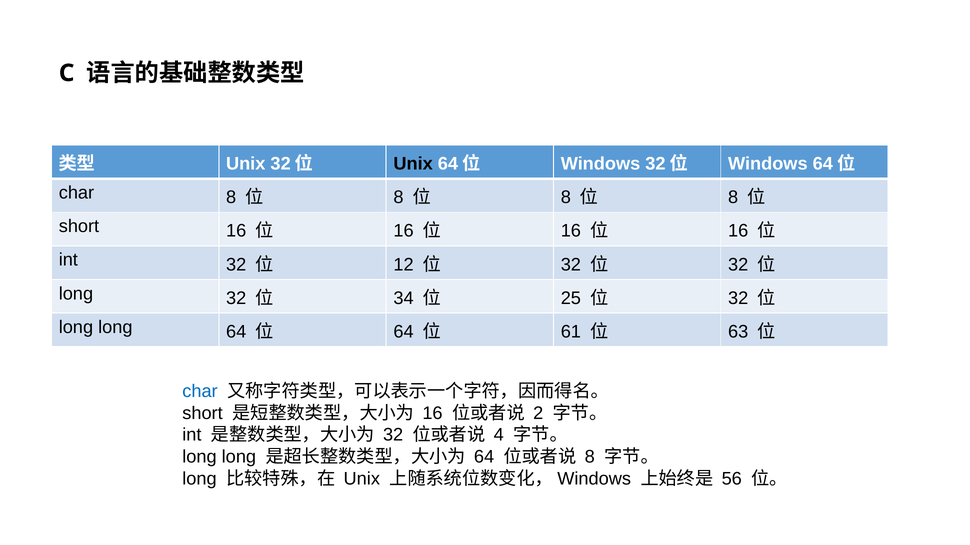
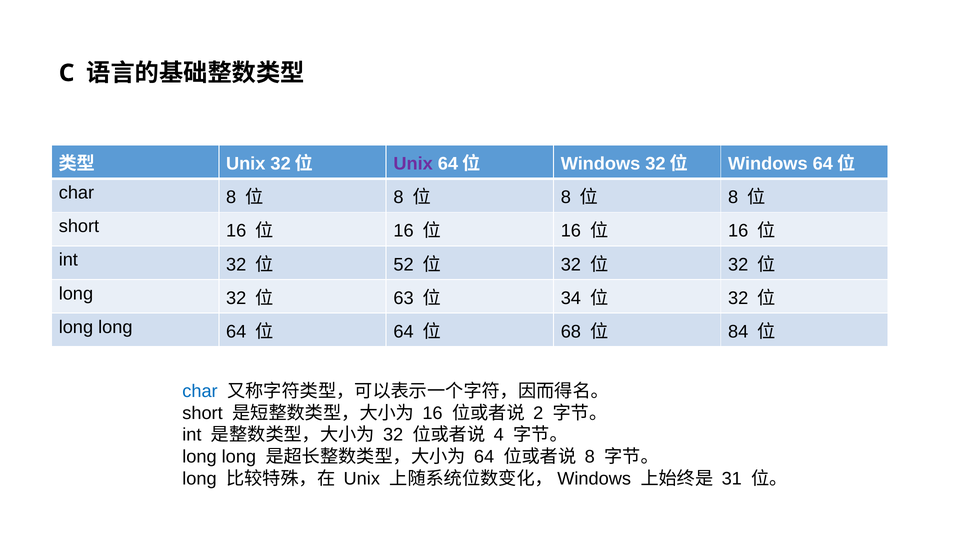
Unix colour: black -> purple (413, 164)
12: 12 -> 52 (404, 265)
34: 34 -> 63 (404, 298)
25: 25 -> 34 (571, 298)
61: 61 -> 68 (571, 332)
63: 63 -> 84 (738, 332)
56: 56 -> 31 (732, 479)
